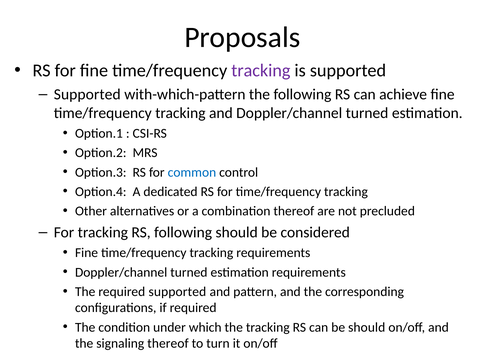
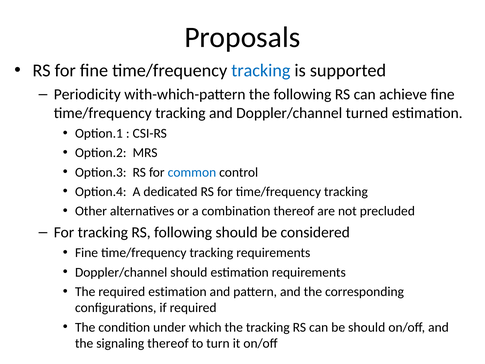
tracking colour: purple -> blue (261, 70)
Supported: Supported -> Periodicity (87, 94)
turned: turned -> should (189, 272)
required supported: supported -> estimation (177, 291)
